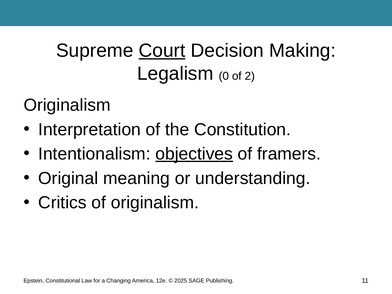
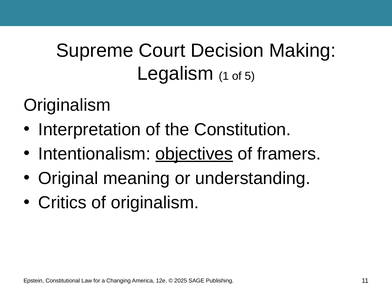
Court underline: present -> none (162, 51)
0: 0 -> 1 (224, 76)
2: 2 -> 5 (250, 76)
